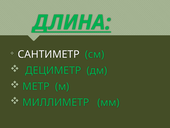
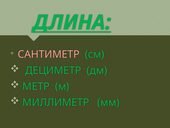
САНТИМЕТР colour: white -> pink (49, 54)
